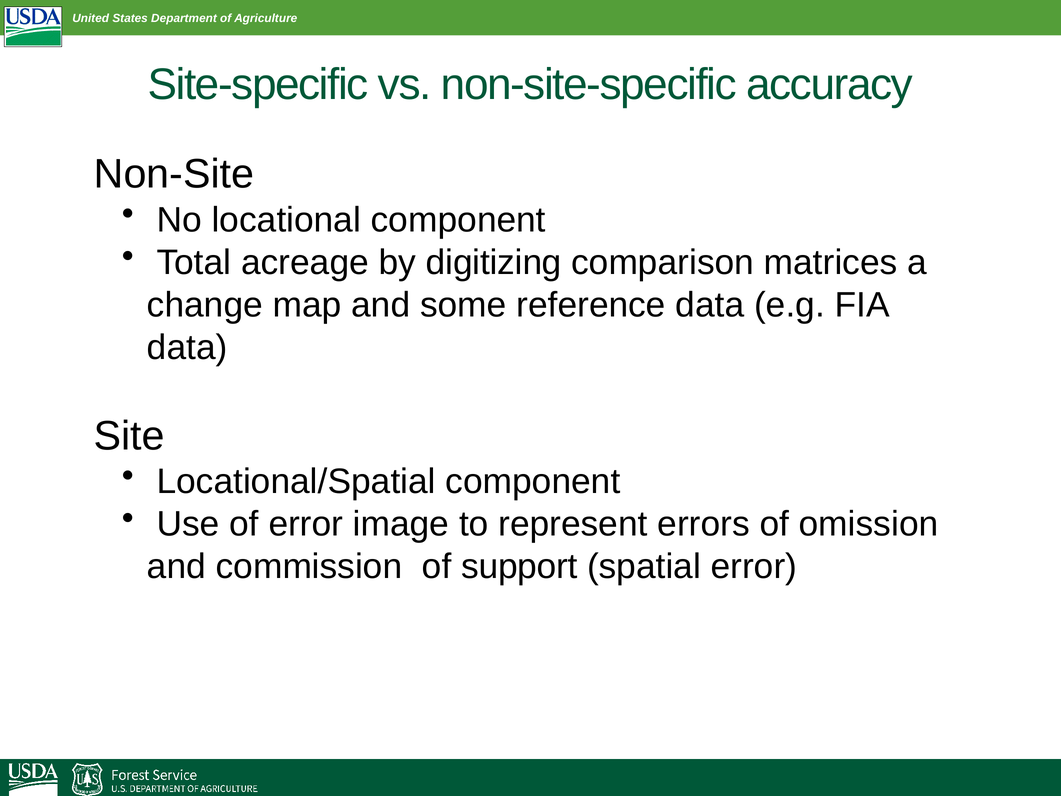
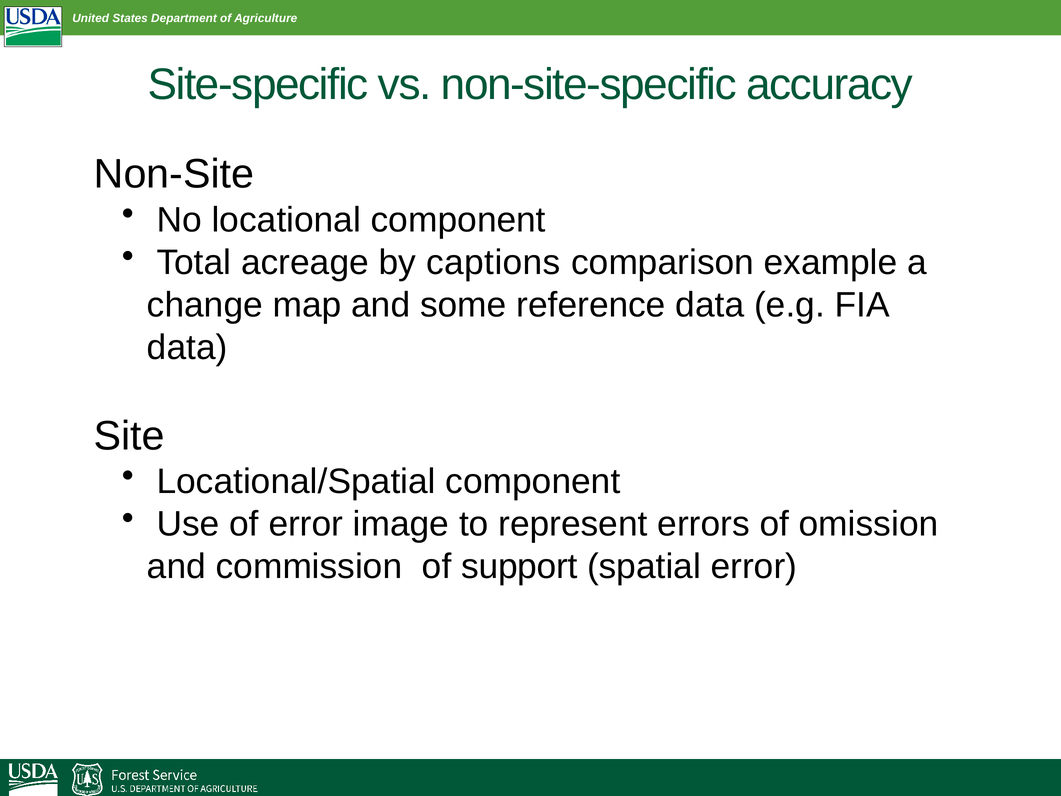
digitizing: digitizing -> captions (493, 262)
matrices: matrices -> example (831, 262)
